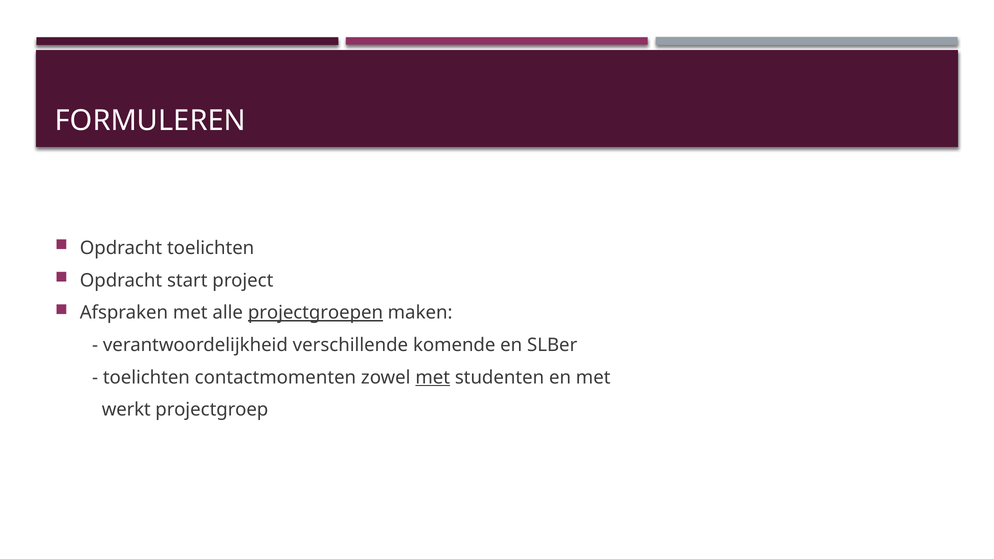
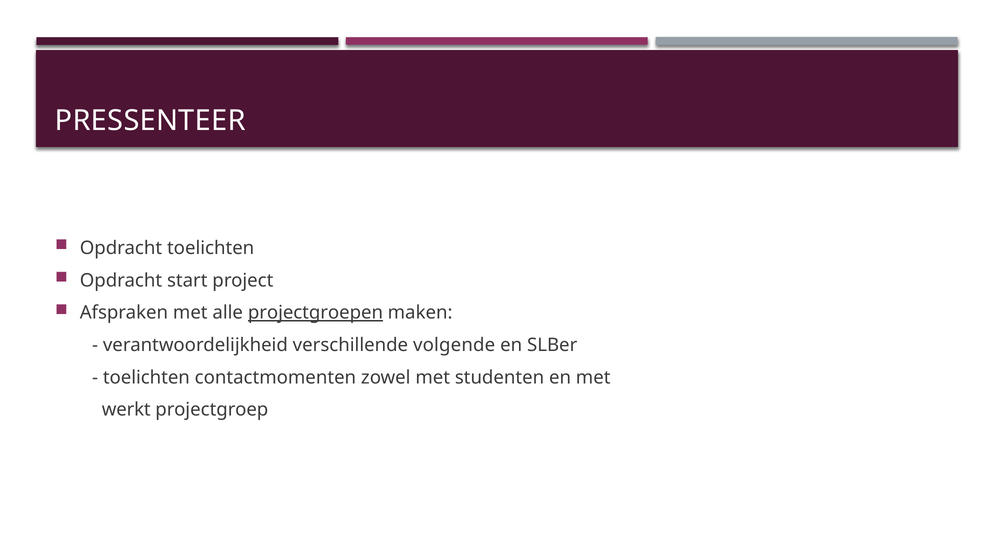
FORMULEREN: FORMULEREN -> PRESSENTEER (150, 121)
komende: komende -> volgende (454, 345)
met underline: present -> none (433, 377)
